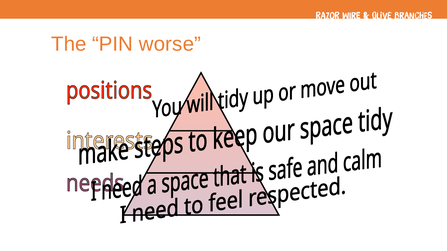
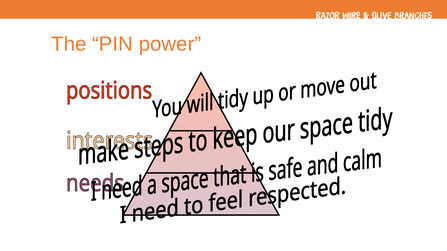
worse: worse -> power (170, 44)
